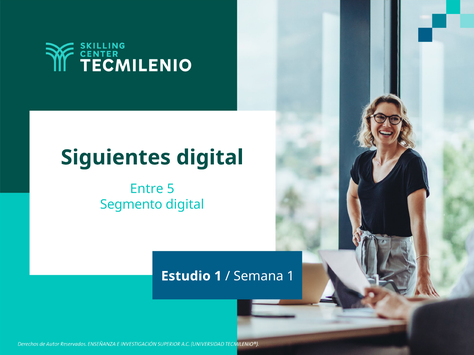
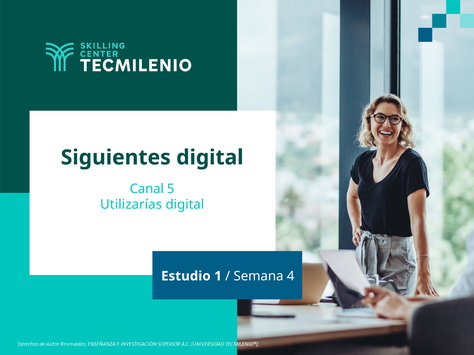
Entre: Entre -> Canal (147, 189)
Segmento: Segmento -> Utilizarías (131, 205)
Semana 1: 1 -> 4 (291, 276)
